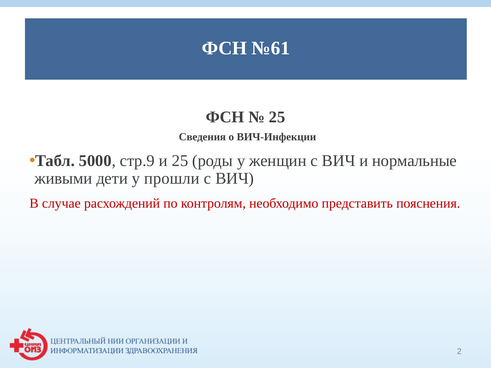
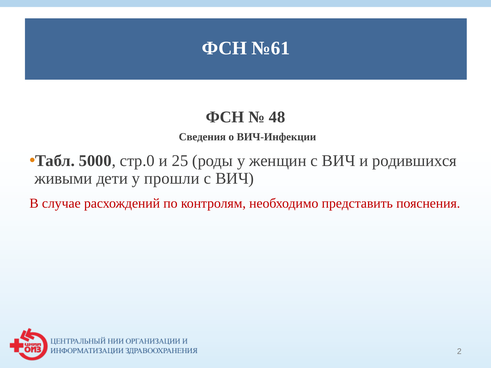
25: 25 -> 48 (277, 117)
стр.9: стр.9 -> стр.0 (137, 161)
нормальные: нормальные -> родившихся (415, 161)
